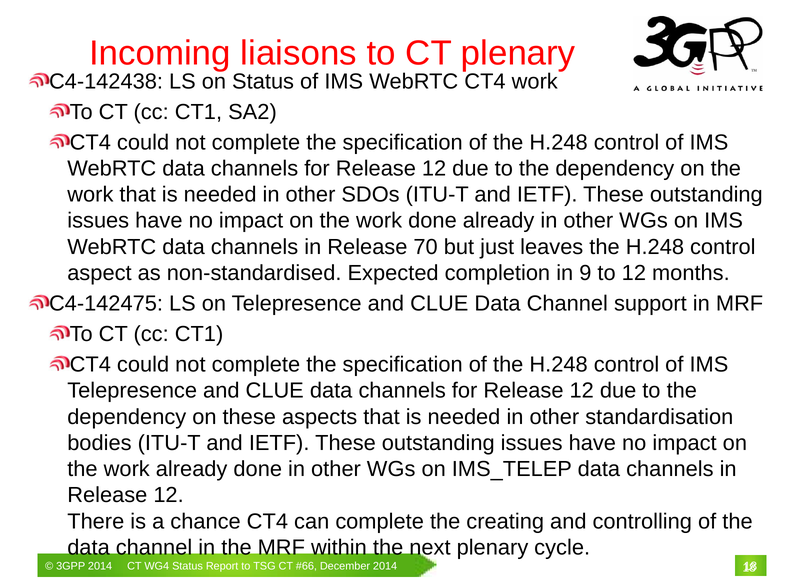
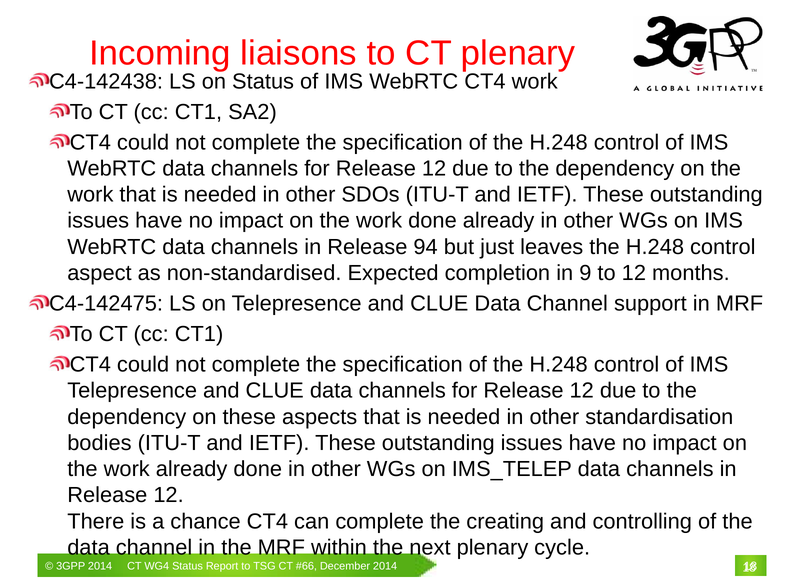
70: 70 -> 94 (426, 247)
